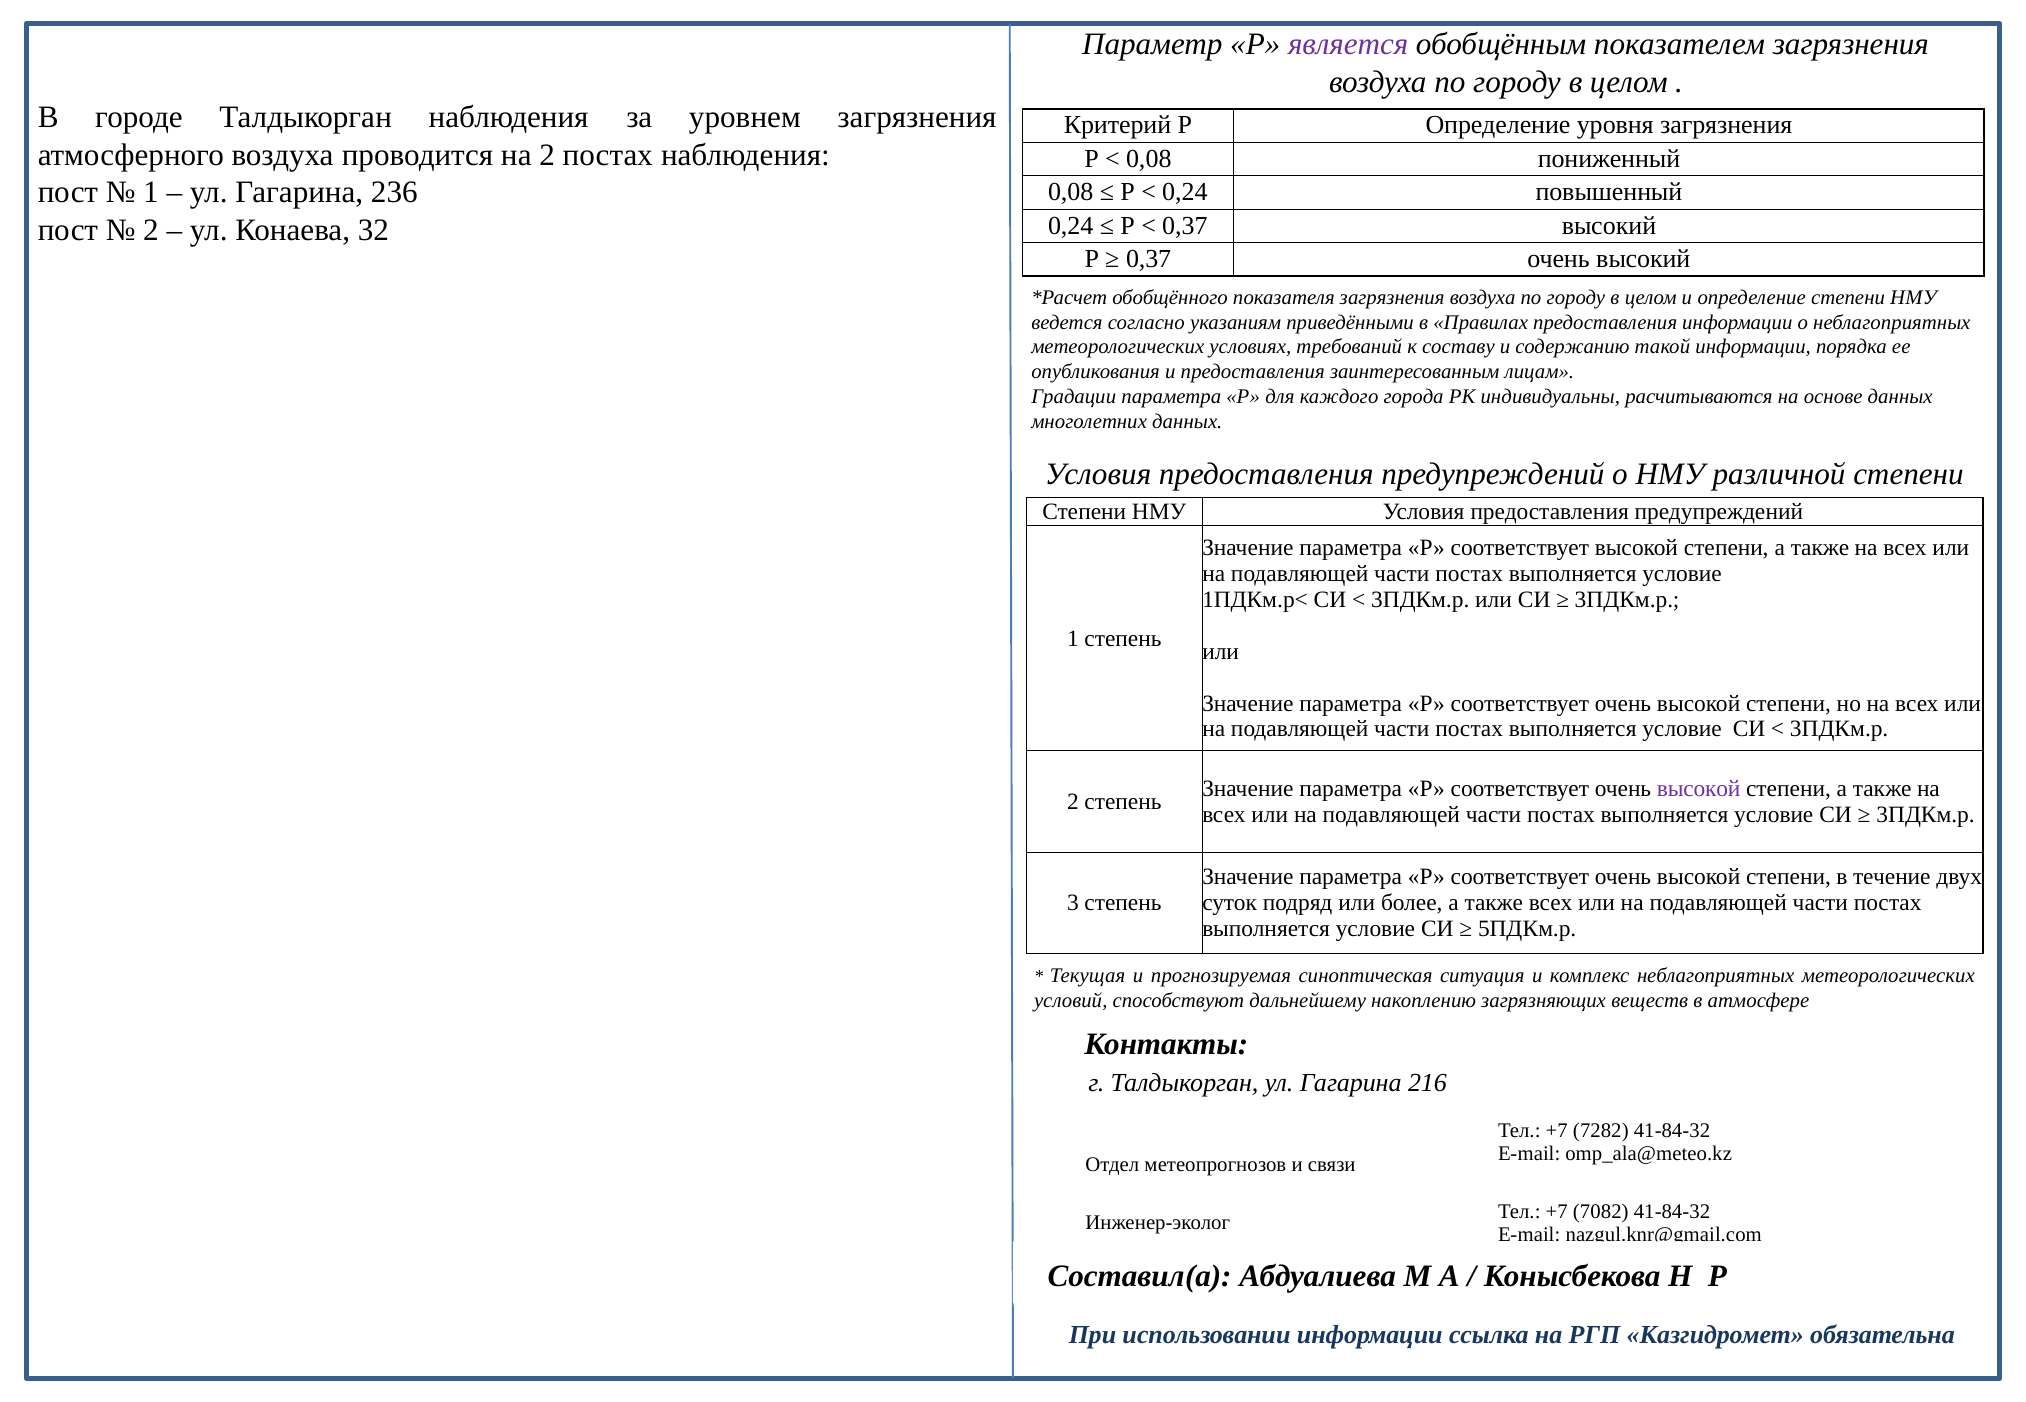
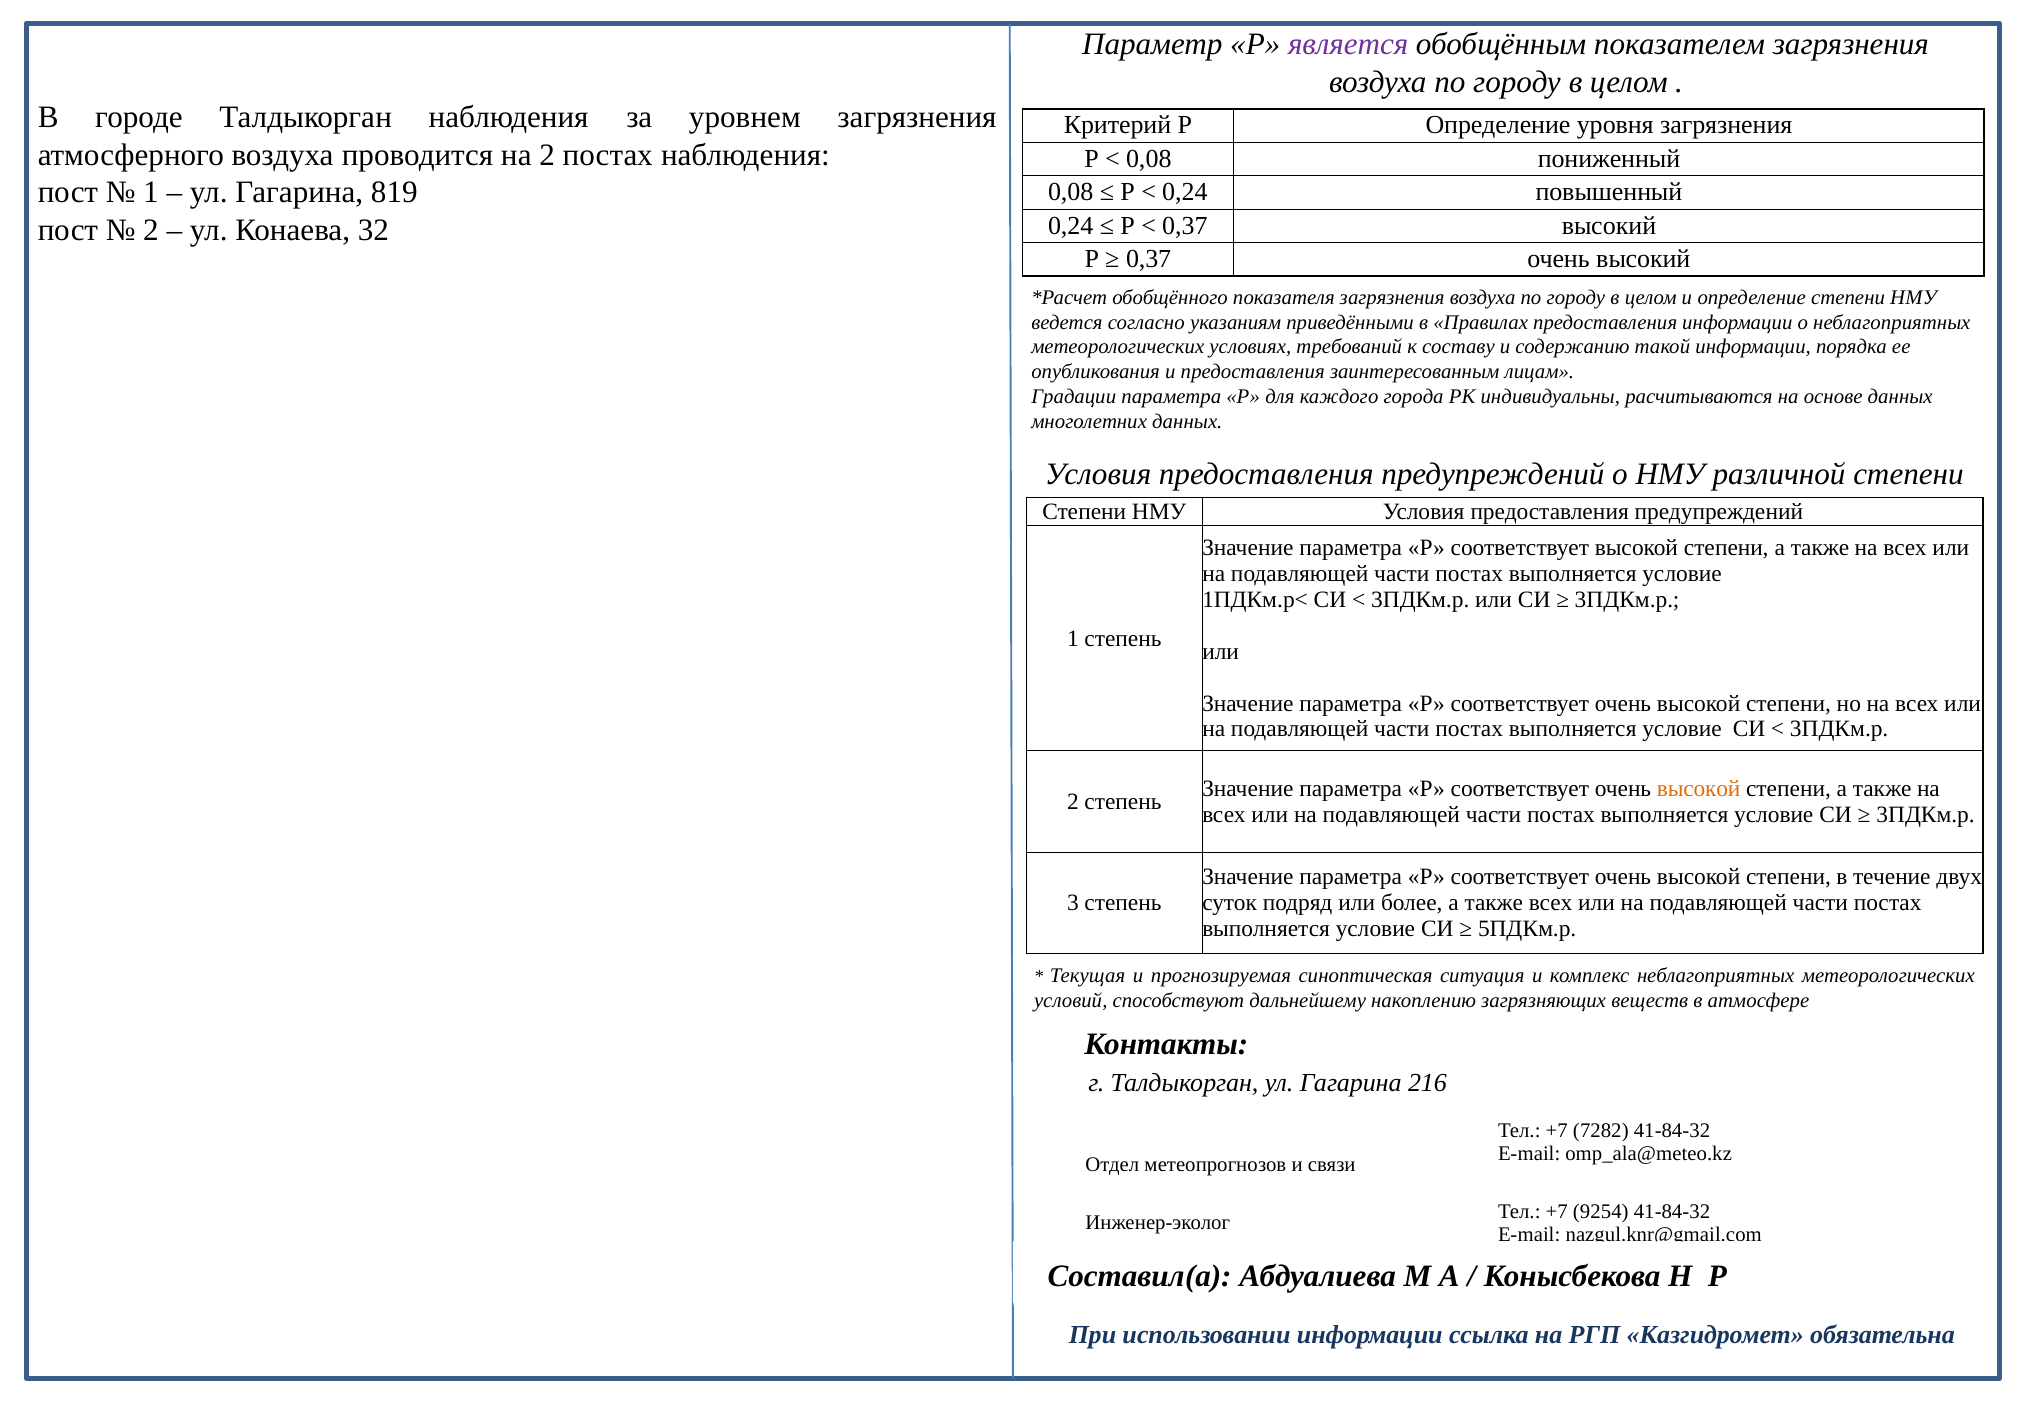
236: 236 -> 819 (394, 192)
высокой colour: purple -> orange (1699, 789)
7082: 7082 -> 9254 (1601, 1212)
